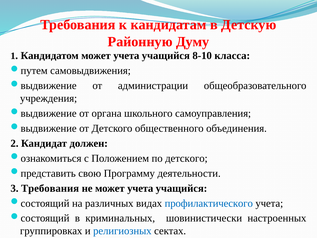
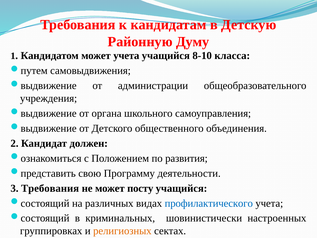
по детского: детского -> развития (186, 158)
не может учета: учета -> посту (140, 188)
религиозных colour: blue -> orange (122, 231)
